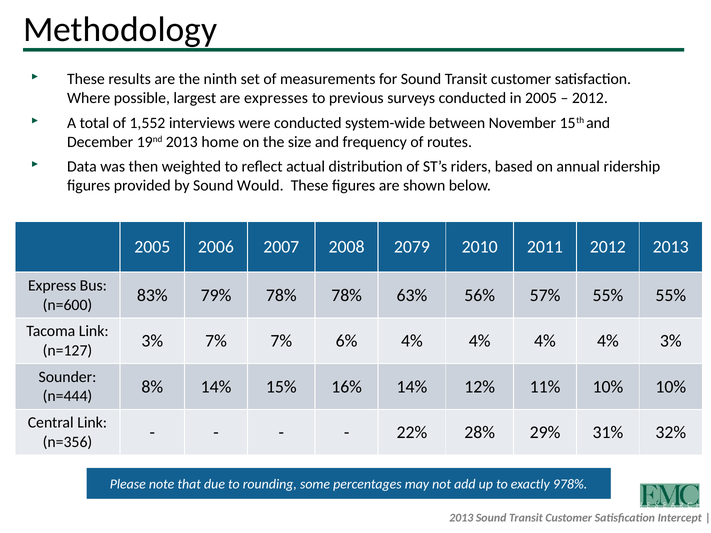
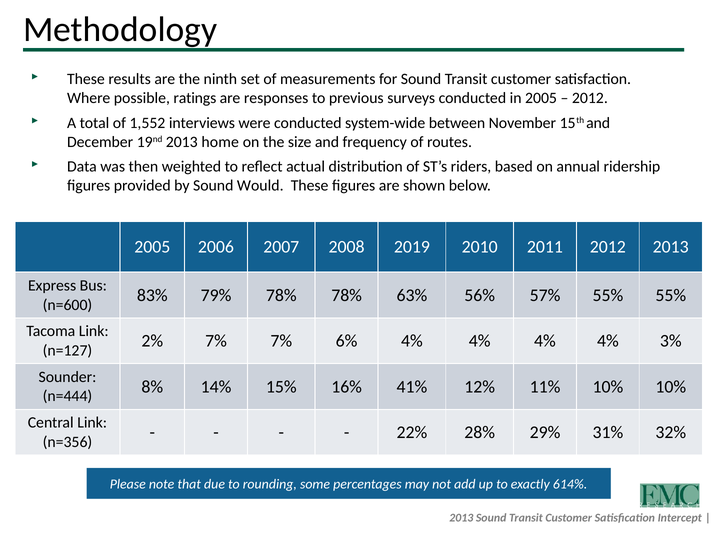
largest: largest -> ratings (195, 98)
expresses: expresses -> responses (276, 98)
2079: 2079 -> 2019 (412, 247)
3%: 3% -> 2% (152, 341)
16% 14%: 14% -> 41% (412, 387)
978%: 978% -> 614% (570, 485)
